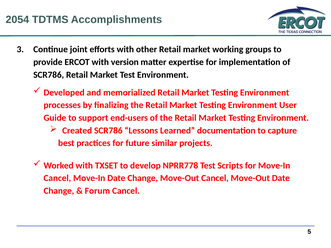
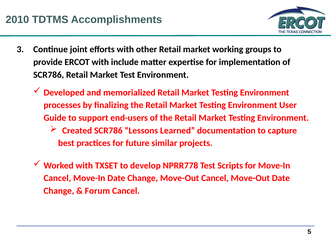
2054: 2054 -> 2010 (17, 20)
version: version -> include (125, 62)
